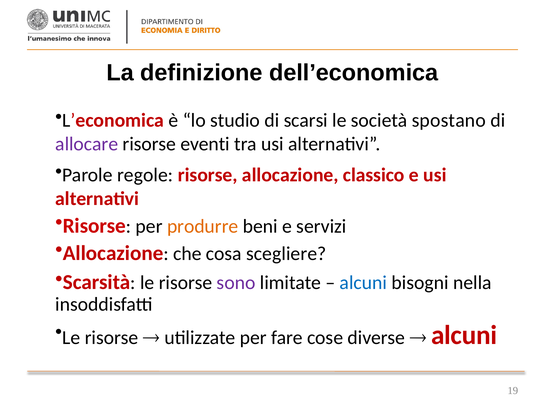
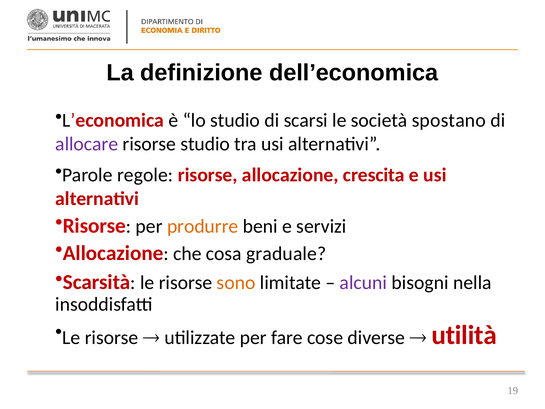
risorse eventi: eventi -> studio (205, 144)
classico: classico -> crescita (374, 175)
scegliere: scegliere -> graduale (286, 254)
sono colour: purple -> orange (236, 282)
alcuni colour: blue -> purple (363, 282)
alcuni: alcuni -> utilità (464, 335)
